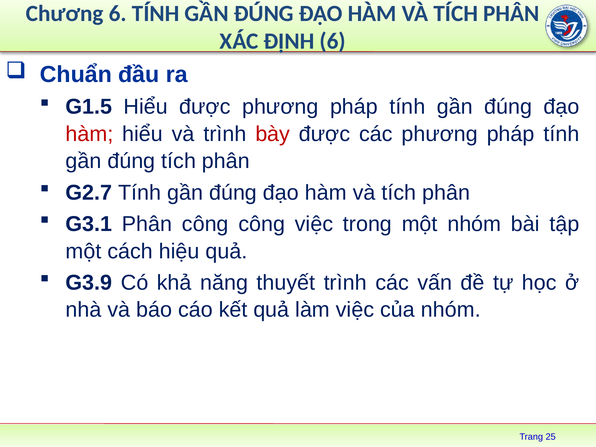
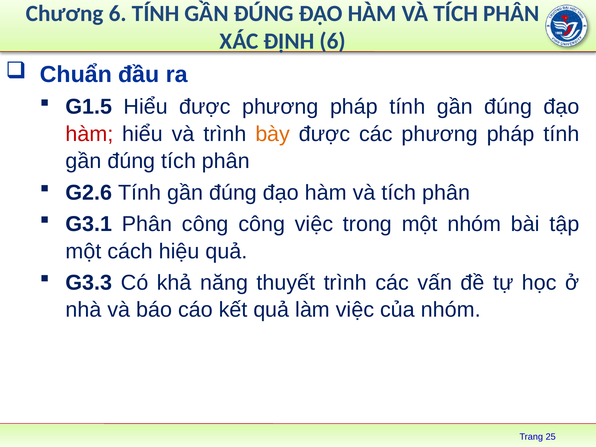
bày colour: red -> orange (273, 134)
G2.7: G2.7 -> G2.6 (89, 193)
G3.9: G3.9 -> G3.3 (89, 283)
